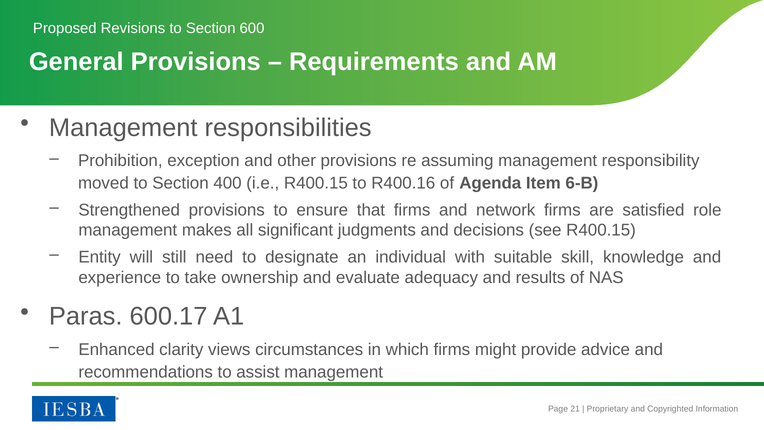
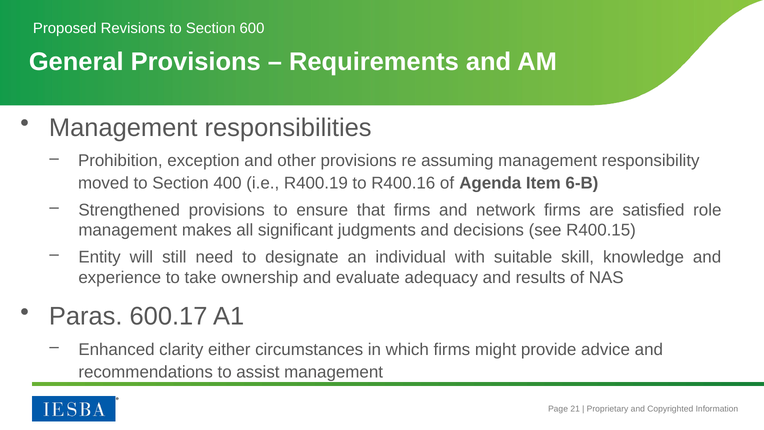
i.e R400.15: R400.15 -> R400.19 (316, 183)
views: views -> either (229, 349)
